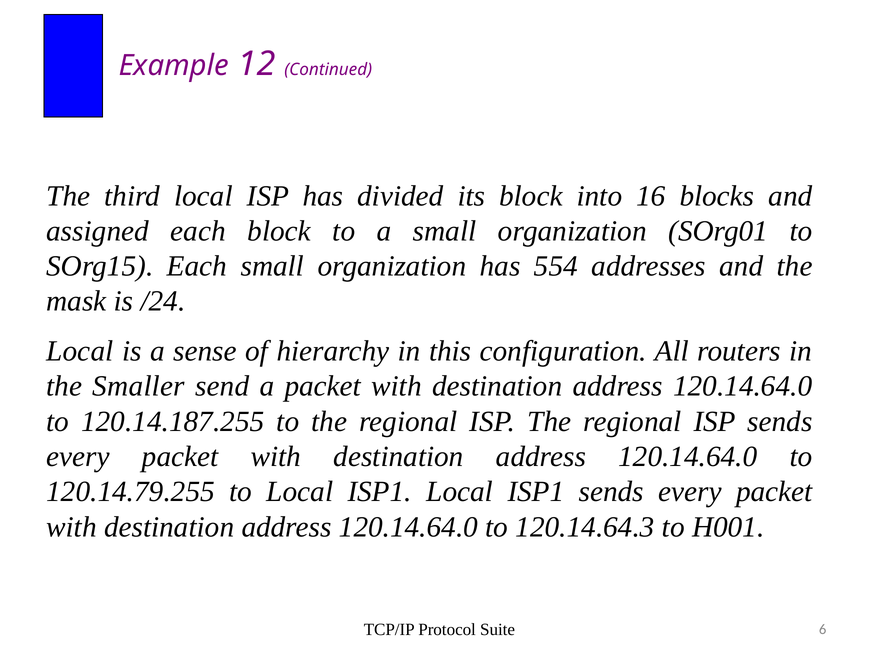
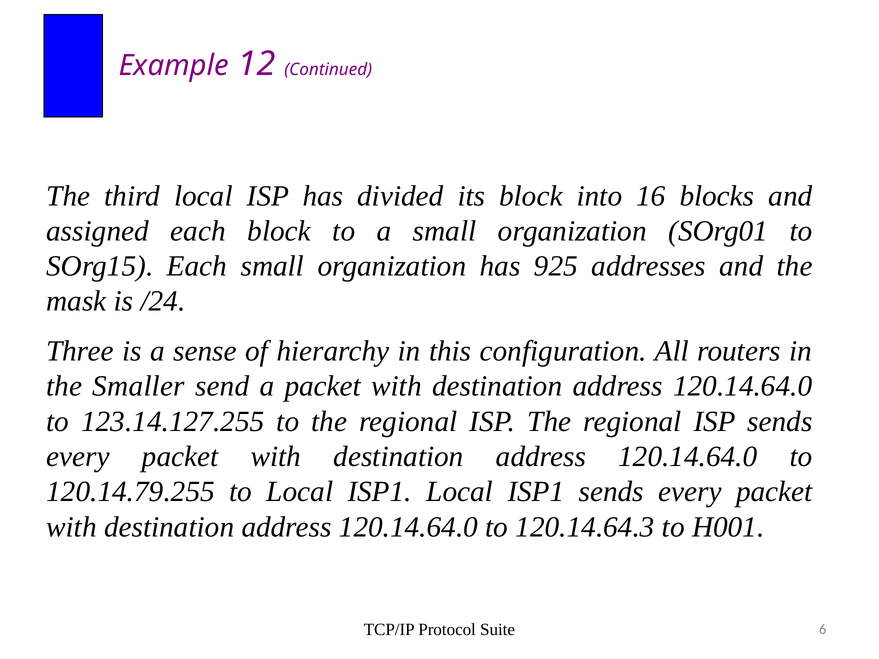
554: 554 -> 925 (556, 266)
Local: Local -> Three (80, 351)
120.14.187.255: 120.14.187.255 -> 123.14.127.255 (173, 422)
